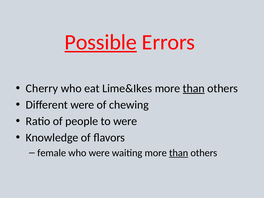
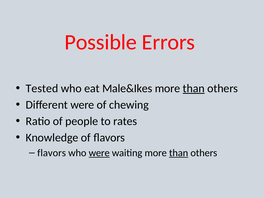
Possible underline: present -> none (101, 42)
Cherry: Cherry -> Tested (42, 88)
Lime&Ikes: Lime&Ikes -> Male&Ikes (127, 88)
to were: were -> rates (125, 121)
female: female -> flavors (52, 153)
were underline: none -> present (99, 153)
